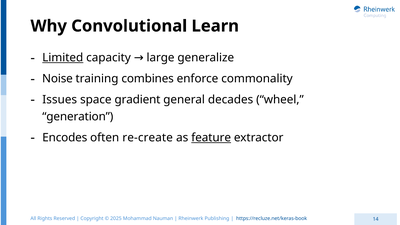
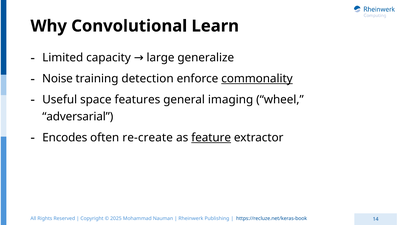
Limited underline: present -> none (63, 58)
combines: combines -> detection (148, 79)
commonality underline: none -> present (257, 79)
Issues: Issues -> Useful (60, 100)
gradient: gradient -> features (137, 100)
decades: decades -> imaging (231, 100)
generation: generation -> adversarial (78, 117)
